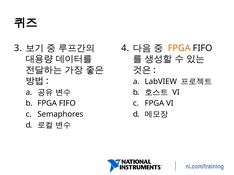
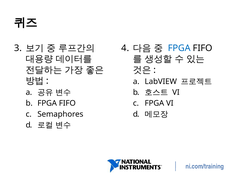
FPGA colour: orange -> blue (179, 48)
